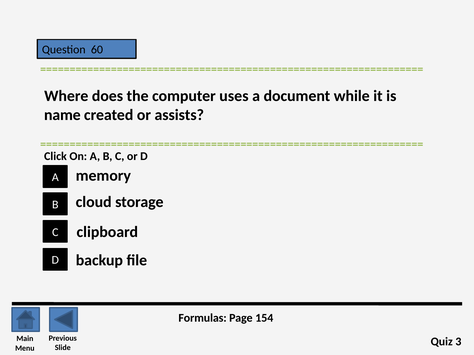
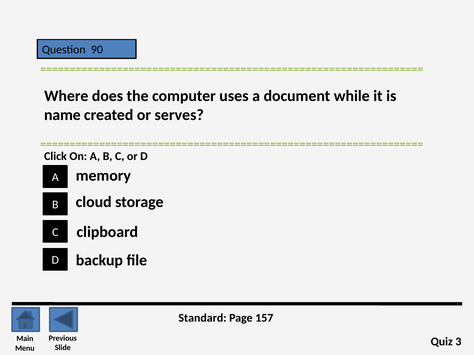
60: 60 -> 90 (97, 50)
assists: assists -> serves (179, 115)
Formulas: Formulas -> Standard (203, 318)
154: 154 -> 157 (264, 318)
